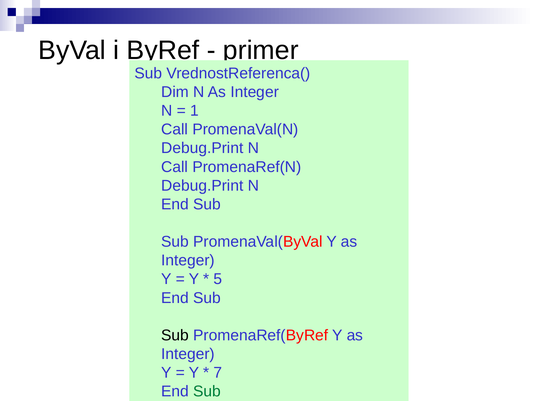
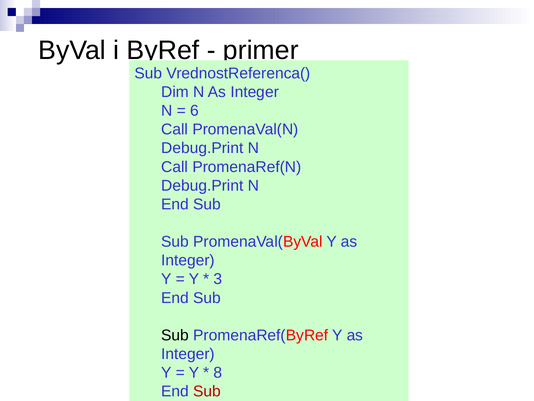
1: 1 -> 6 (195, 111)
5: 5 -> 3 (218, 279)
7: 7 -> 8 (218, 372)
Sub colour: green -> red (207, 391)
